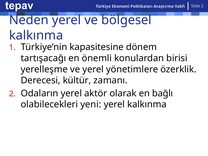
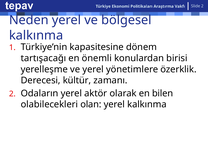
bağlı: bağlı -> bilen (163, 93)
yeni: yeni -> olan (91, 104)
